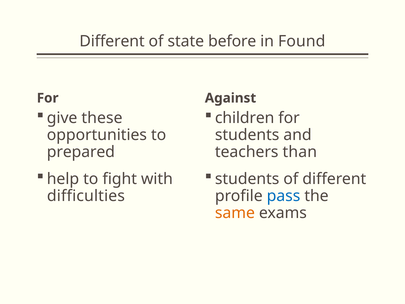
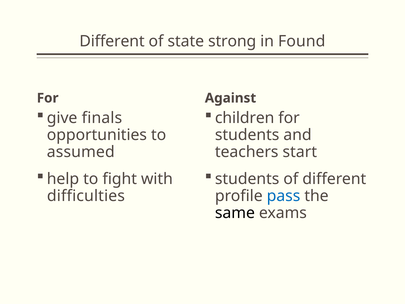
before: before -> strong (232, 41)
these: these -> finals (102, 118)
prepared: prepared -> assumed (81, 152)
than: than -> start (300, 152)
same colour: orange -> black (235, 213)
